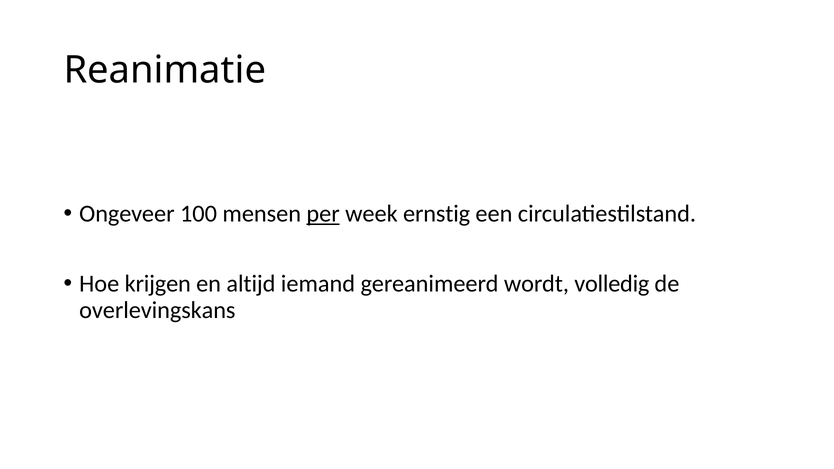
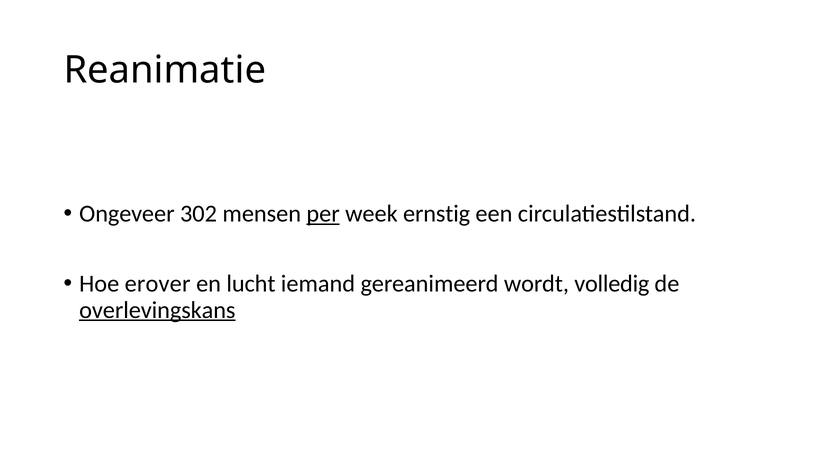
100: 100 -> 302 (199, 214)
krijgen: krijgen -> erover (158, 284)
altijd: altijd -> lucht (251, 284)
overlevingskans underline: none -> present (157, 310)
